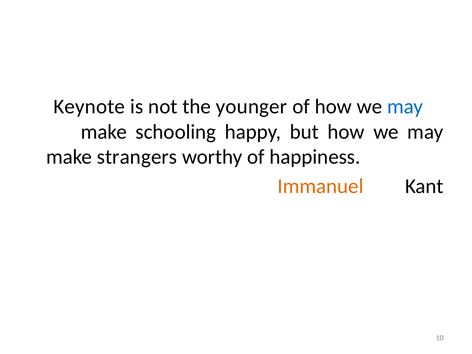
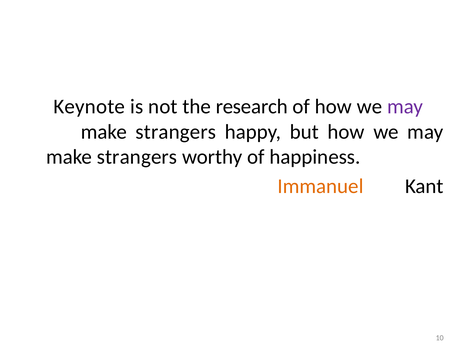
younger: younger -> research (252, 107)
may colour: blue -> purple (405, 107)
schooling: schooling -> strangers (176, 132)
